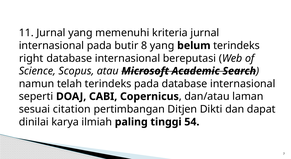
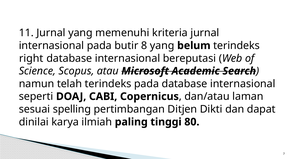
citation: citation -> spelling (72, 109)
54: 54 -> 80 (192, 122)
